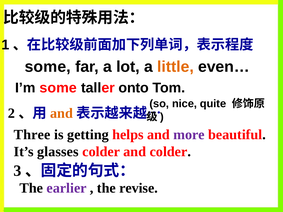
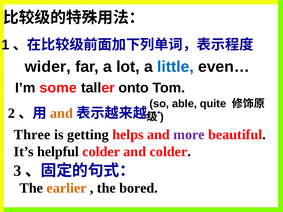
some: some -> wider (48, 67)
little colour: orange -> blue (175, 67)
nice: nice -> able (184, 104)
glasses: glasses -> helpful (58, 152)
earlier colour: purple -> orange (67, 188)
revise: revise -> bored (139, 188)
